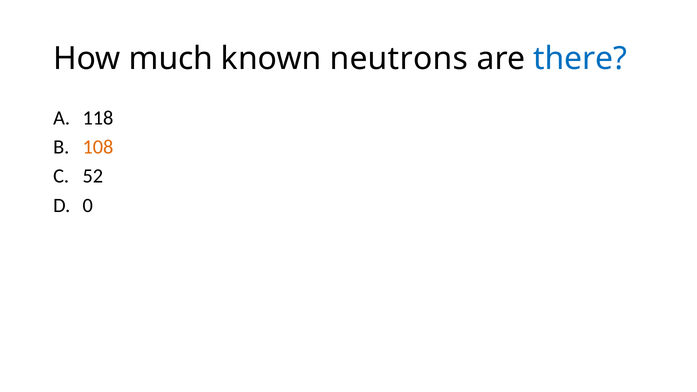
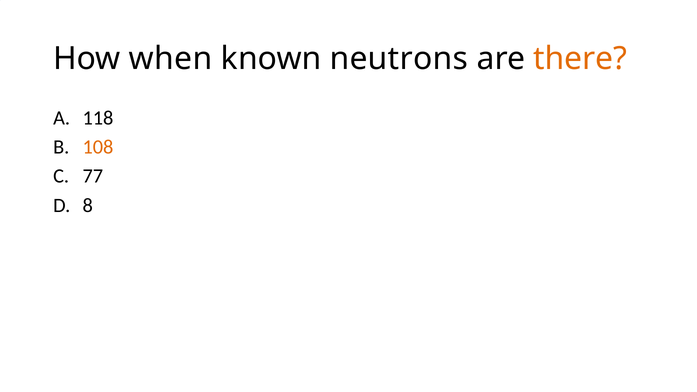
much: much -> when (171, 59)
there colour: blue -> orange (580, 59)
52: 52 -> 77 (93, 176)
0: 0 -> 8 (88, 206)
